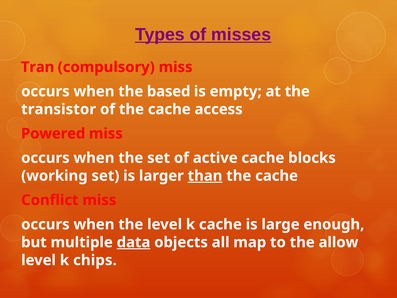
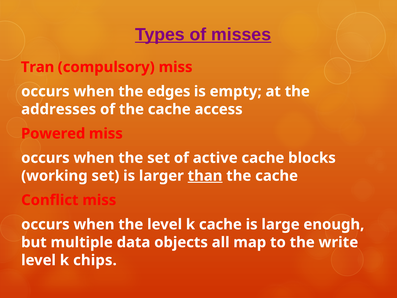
based: based -> edges (169, 91)
transistor: transistor -> addresses (59, 109)
data underline: present -> none (133, 242)
allow: allow -> write (338, 242)
